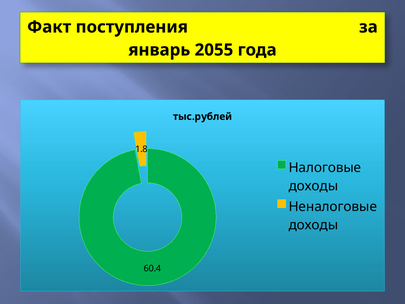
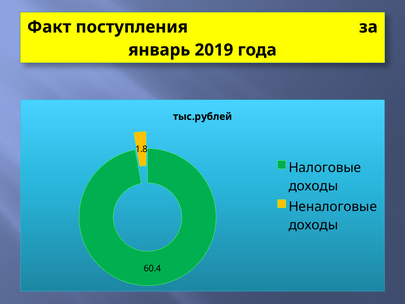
2055: 2055 -> 2019 (214, 50)
